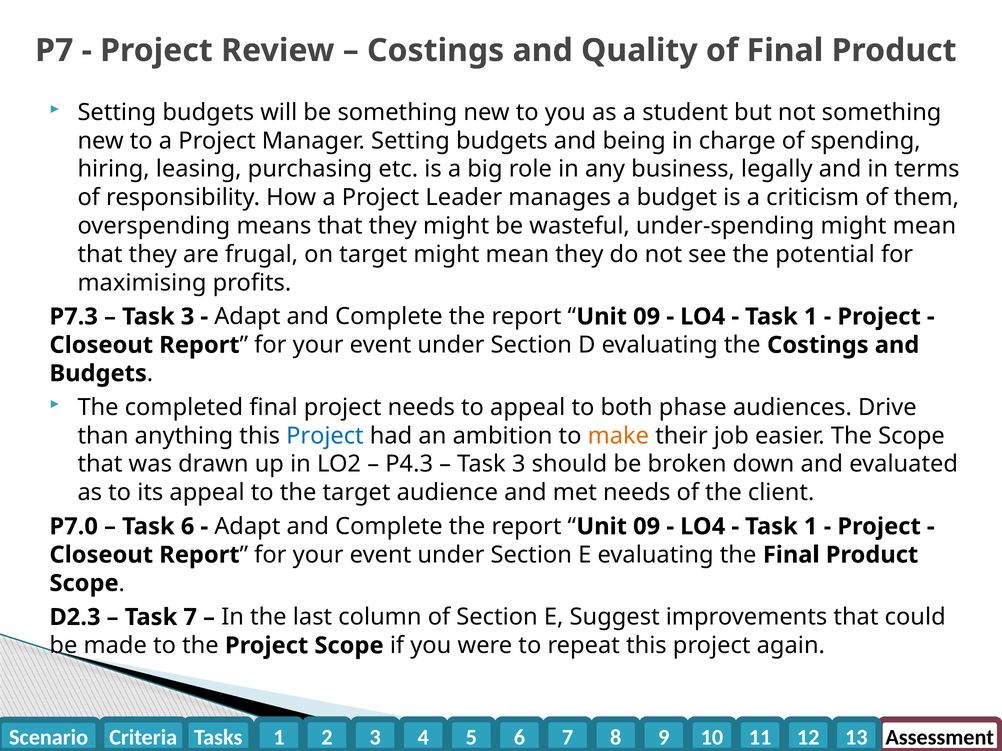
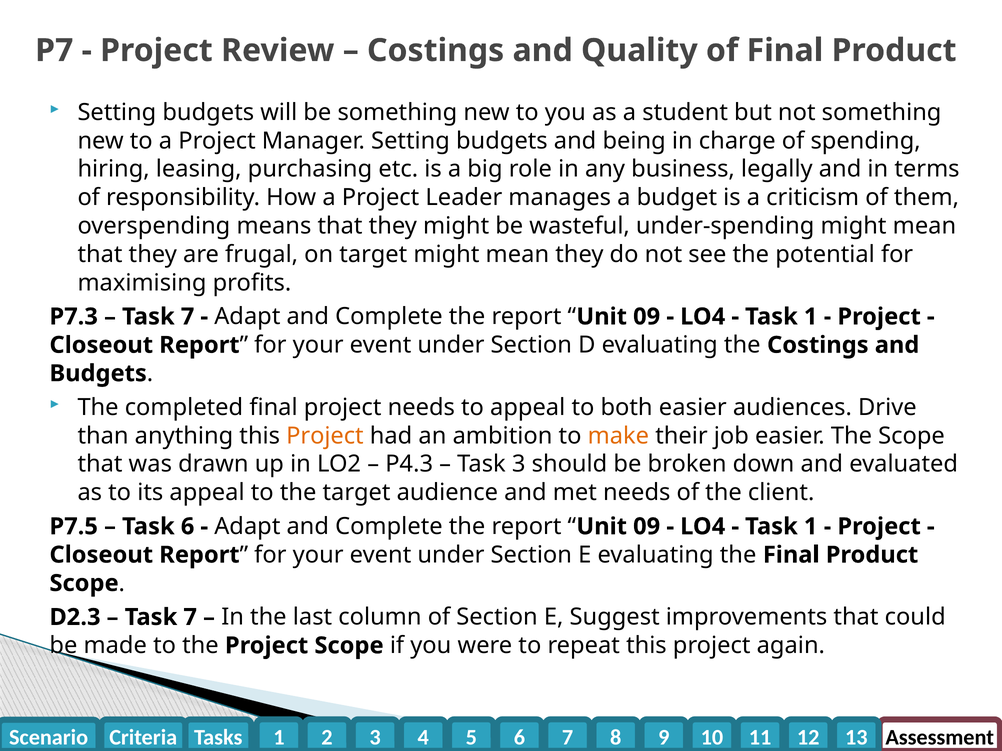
3: 3 -> 7 (188, 317)
both phase: phase -> easier (693, 408)
Project colour: blue -> orange (325, 436)
P7.0: P7.0 -> P7.5 (74, 527)
